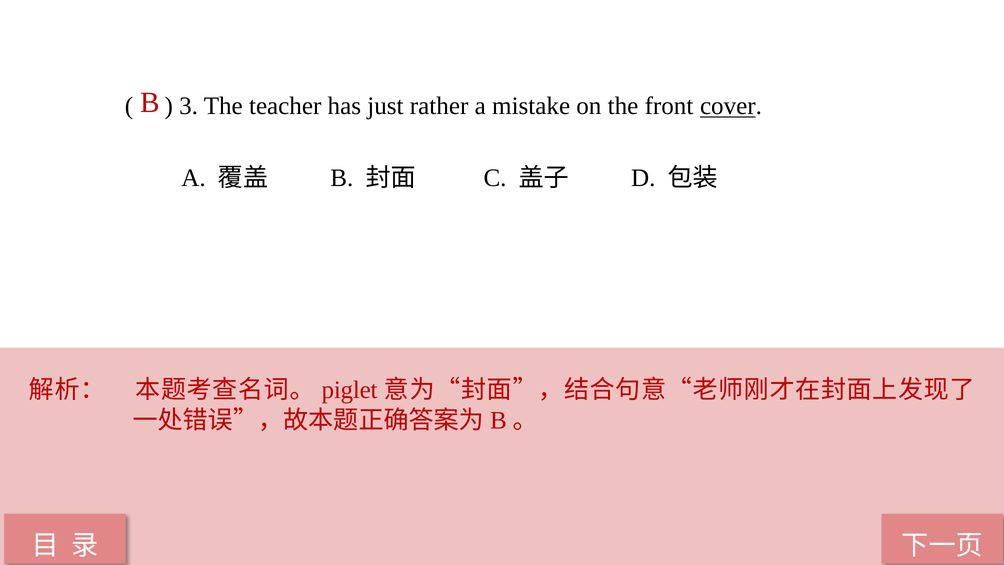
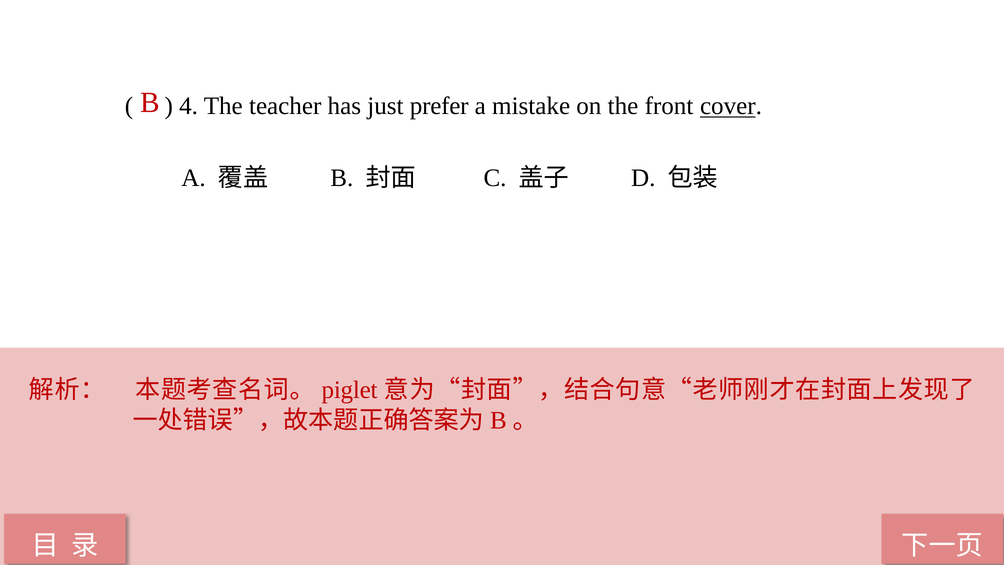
3: 3 -> 4 (189, 106)
rather: rather -> prefer (439, 106)
